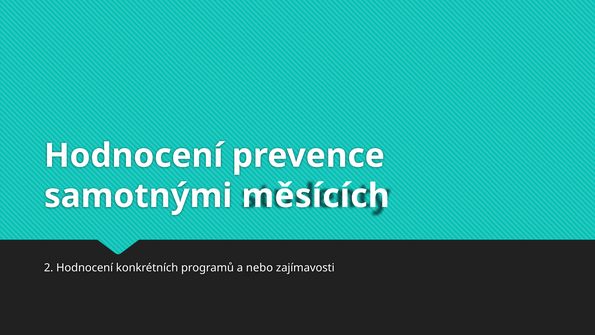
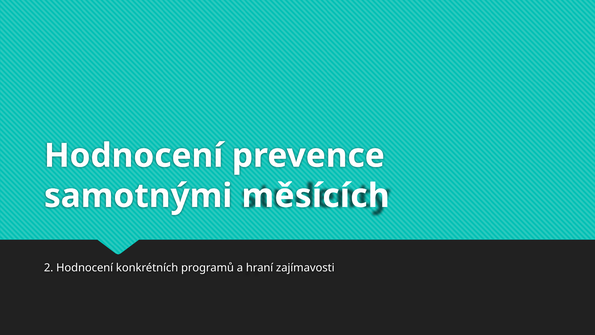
nebo: nebo -> hraní (260, 267)
